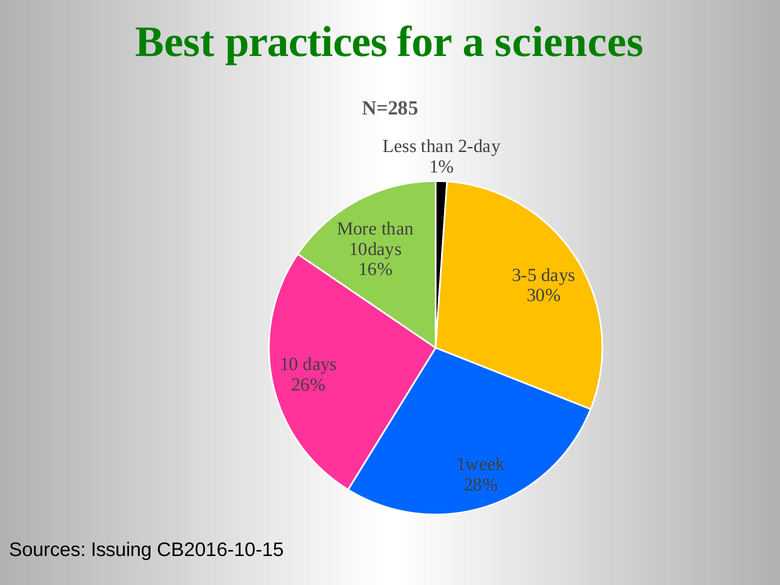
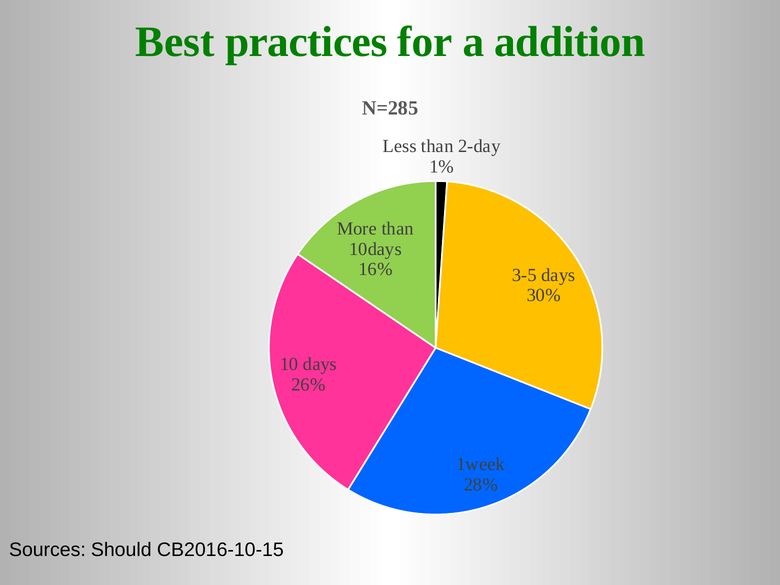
sciences: sciences -> addition (570, 42)
Issuing: Issuing -> Should (121, 550)
